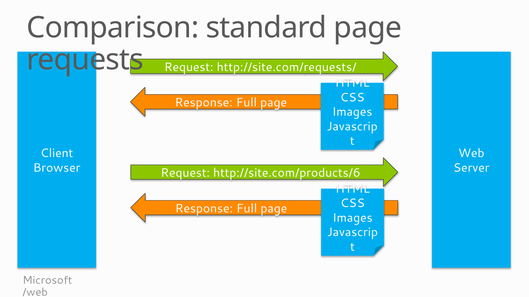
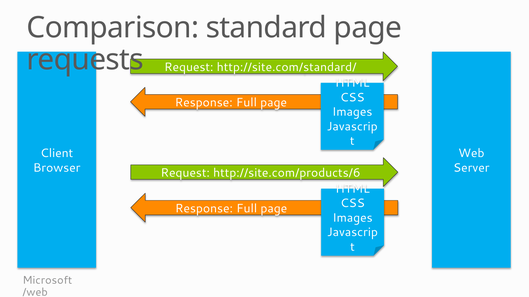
http://site.com/requests/: http://site.com/requests/ -> http://site.com/standard/ (287, 67)
